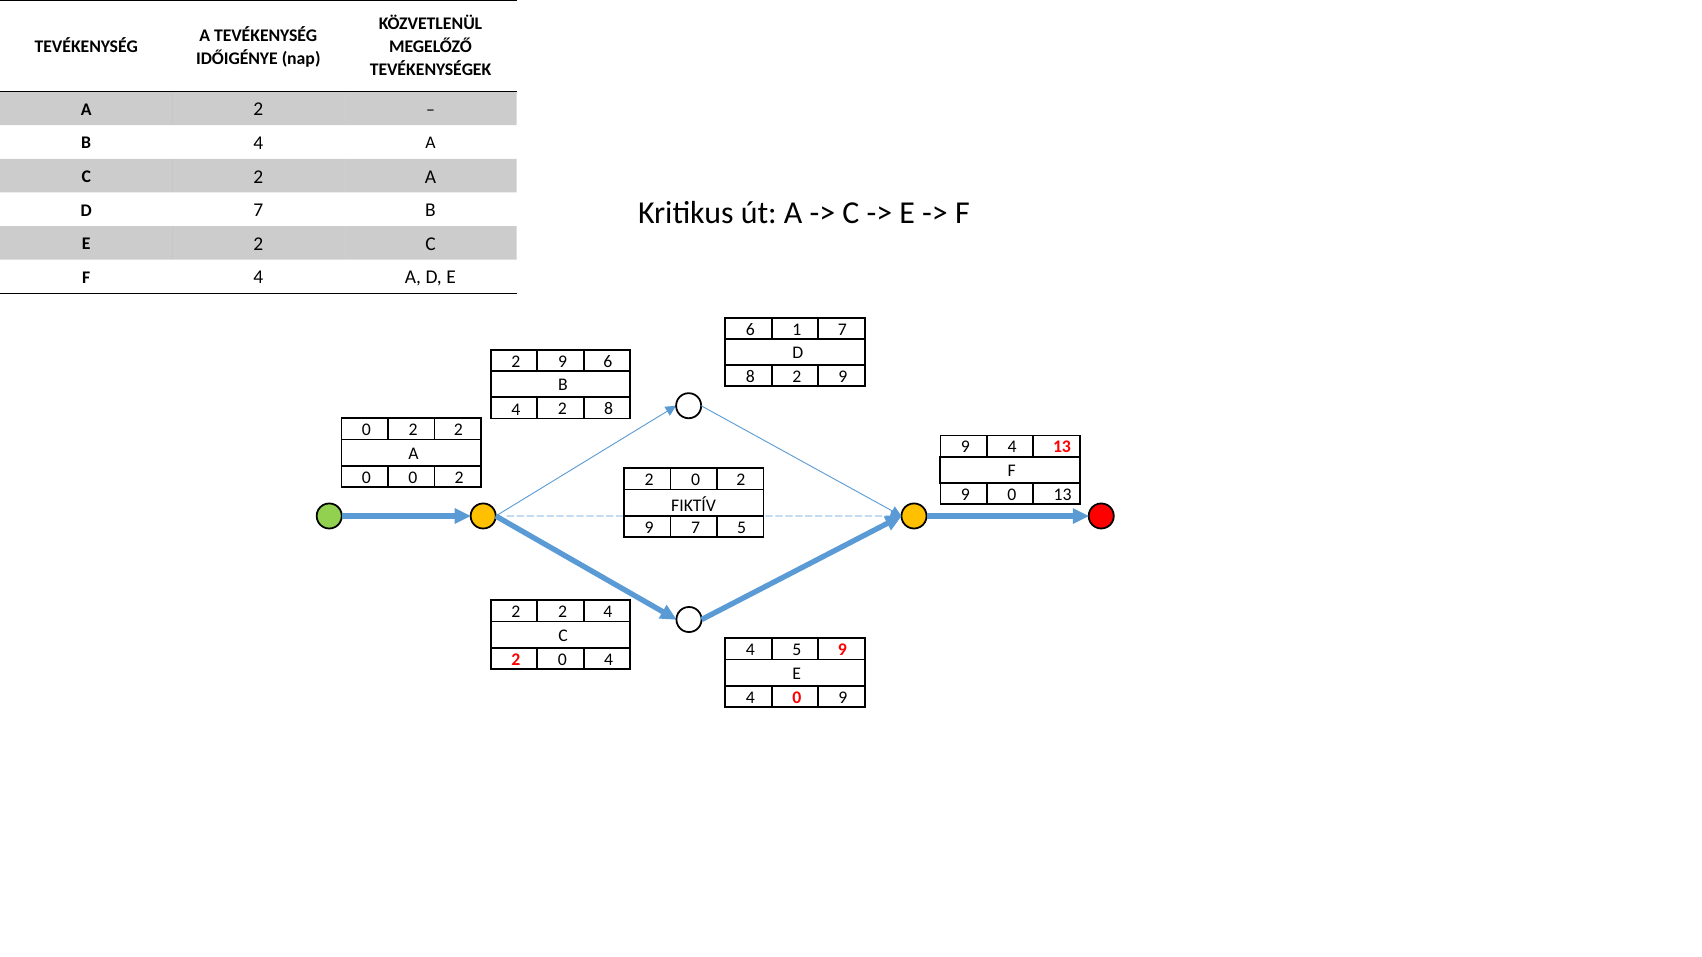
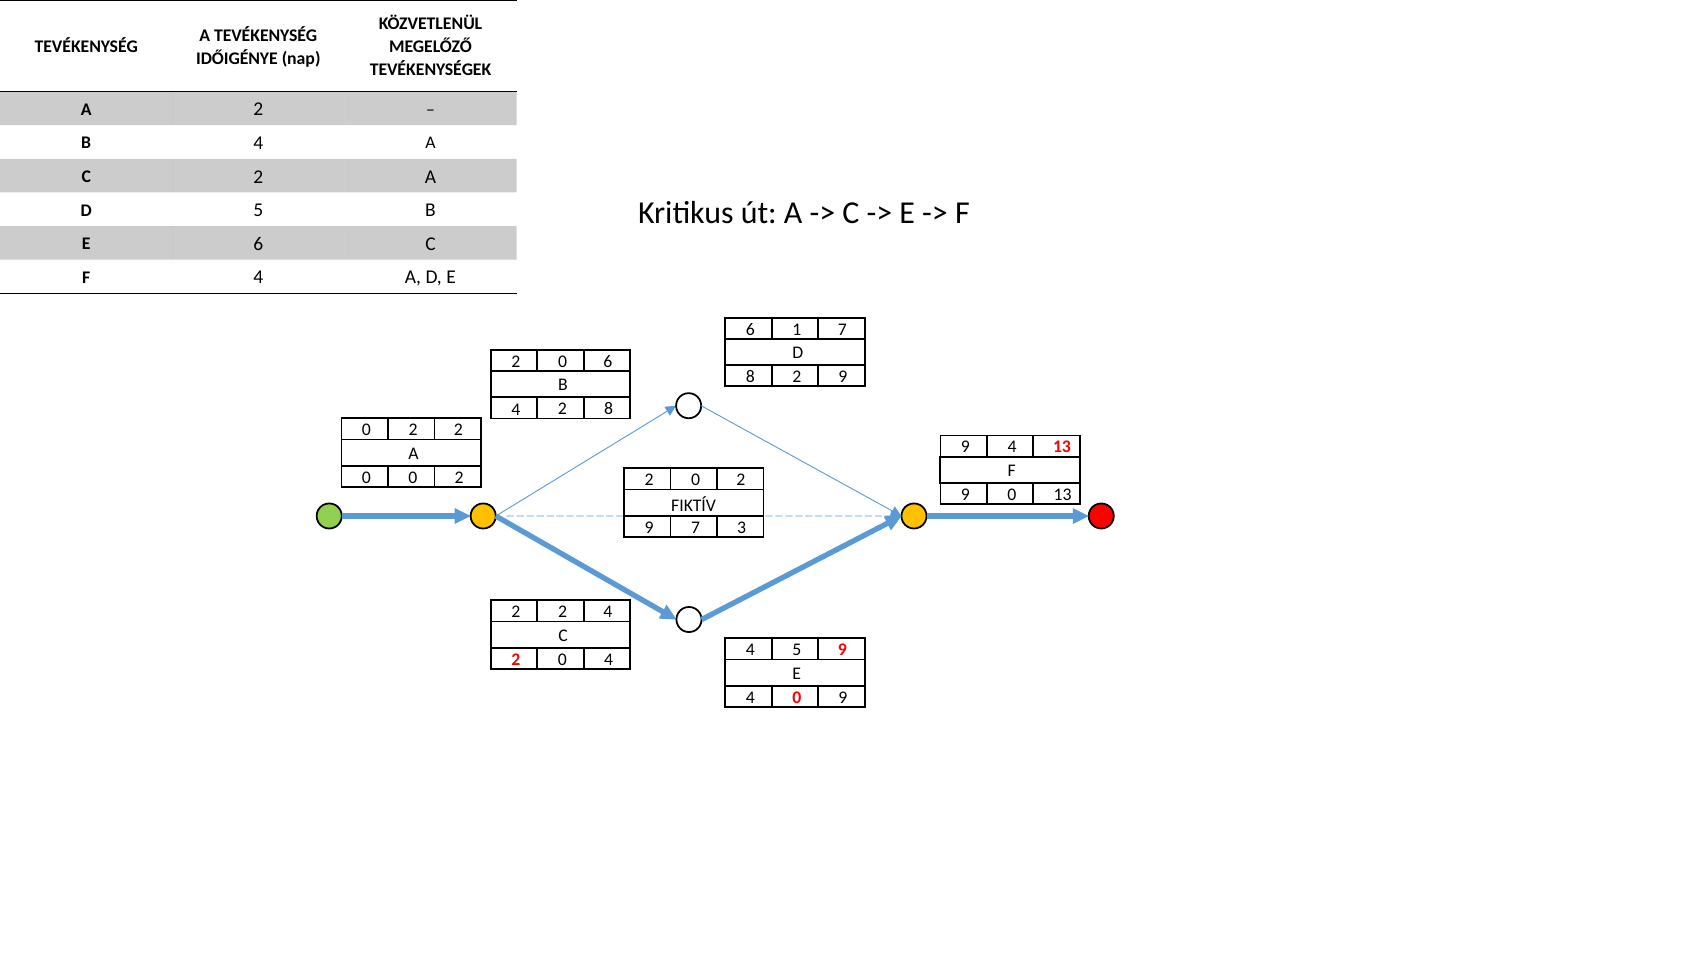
D 7: 7 -> 5 (258, 210)
2: 2 -> 6 (258, 244)
9: 9 -> 0 (563, 362)
7 5: 5 -> 3 (742, 528)
